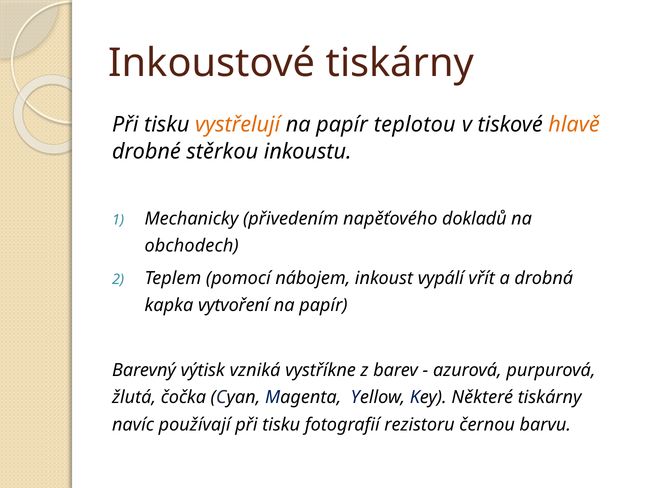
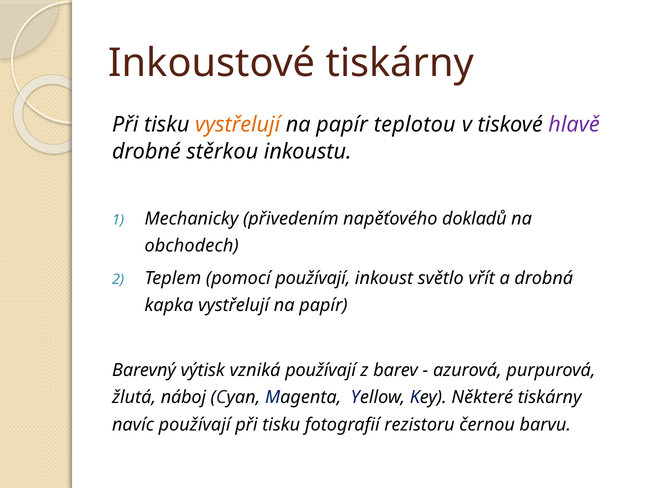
hlavě colour: orange -> purple (574, 124)
pomocí nábojem: nábojem -> používají (313, 278)
vypálí: vypálí -> světlo (441, 278)
kapka vytvoření: vytvoření -> vystřelují (234, 305)
vzniká vystříkne: vystříkne -> používají (321, 370)
čočka: čočka -> náboj (183, 397)
